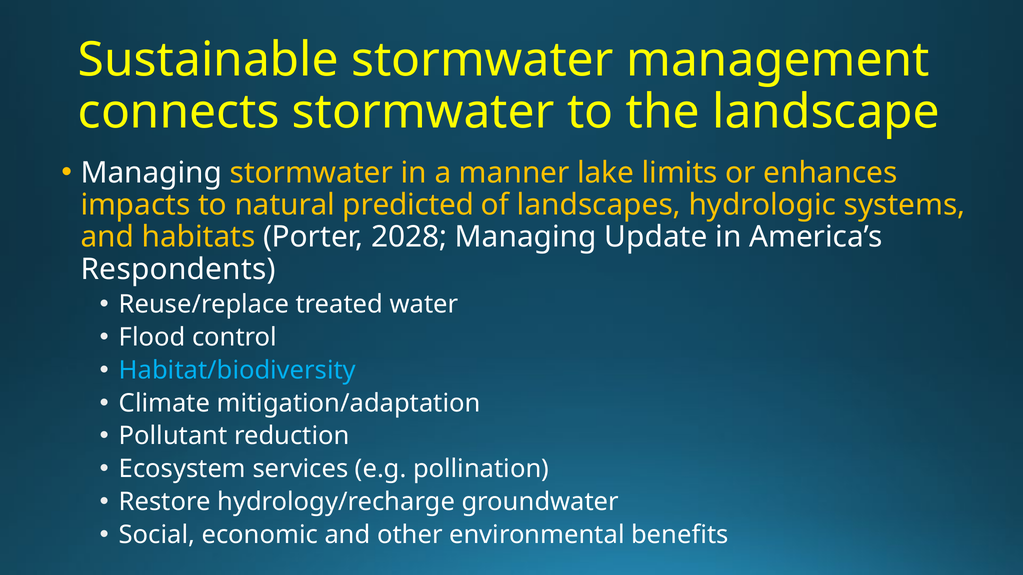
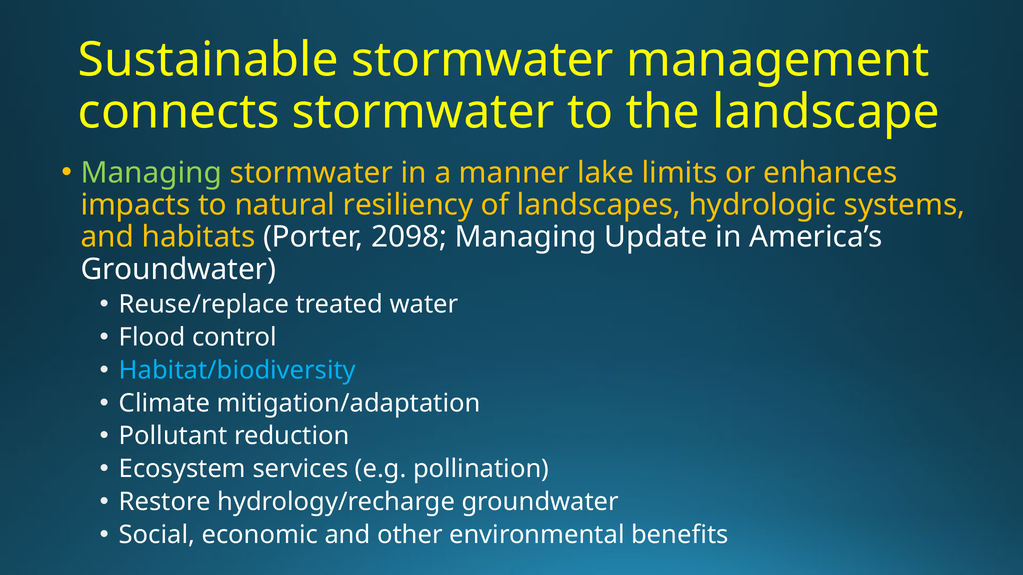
Managing colour: white -> light green (151, 173)
predicted: predicted -> resiliency (408, 205)
2028: 2028 -> 2098 (409, 237)
Respondents: Respondents -> Groundwater (178, 269)
